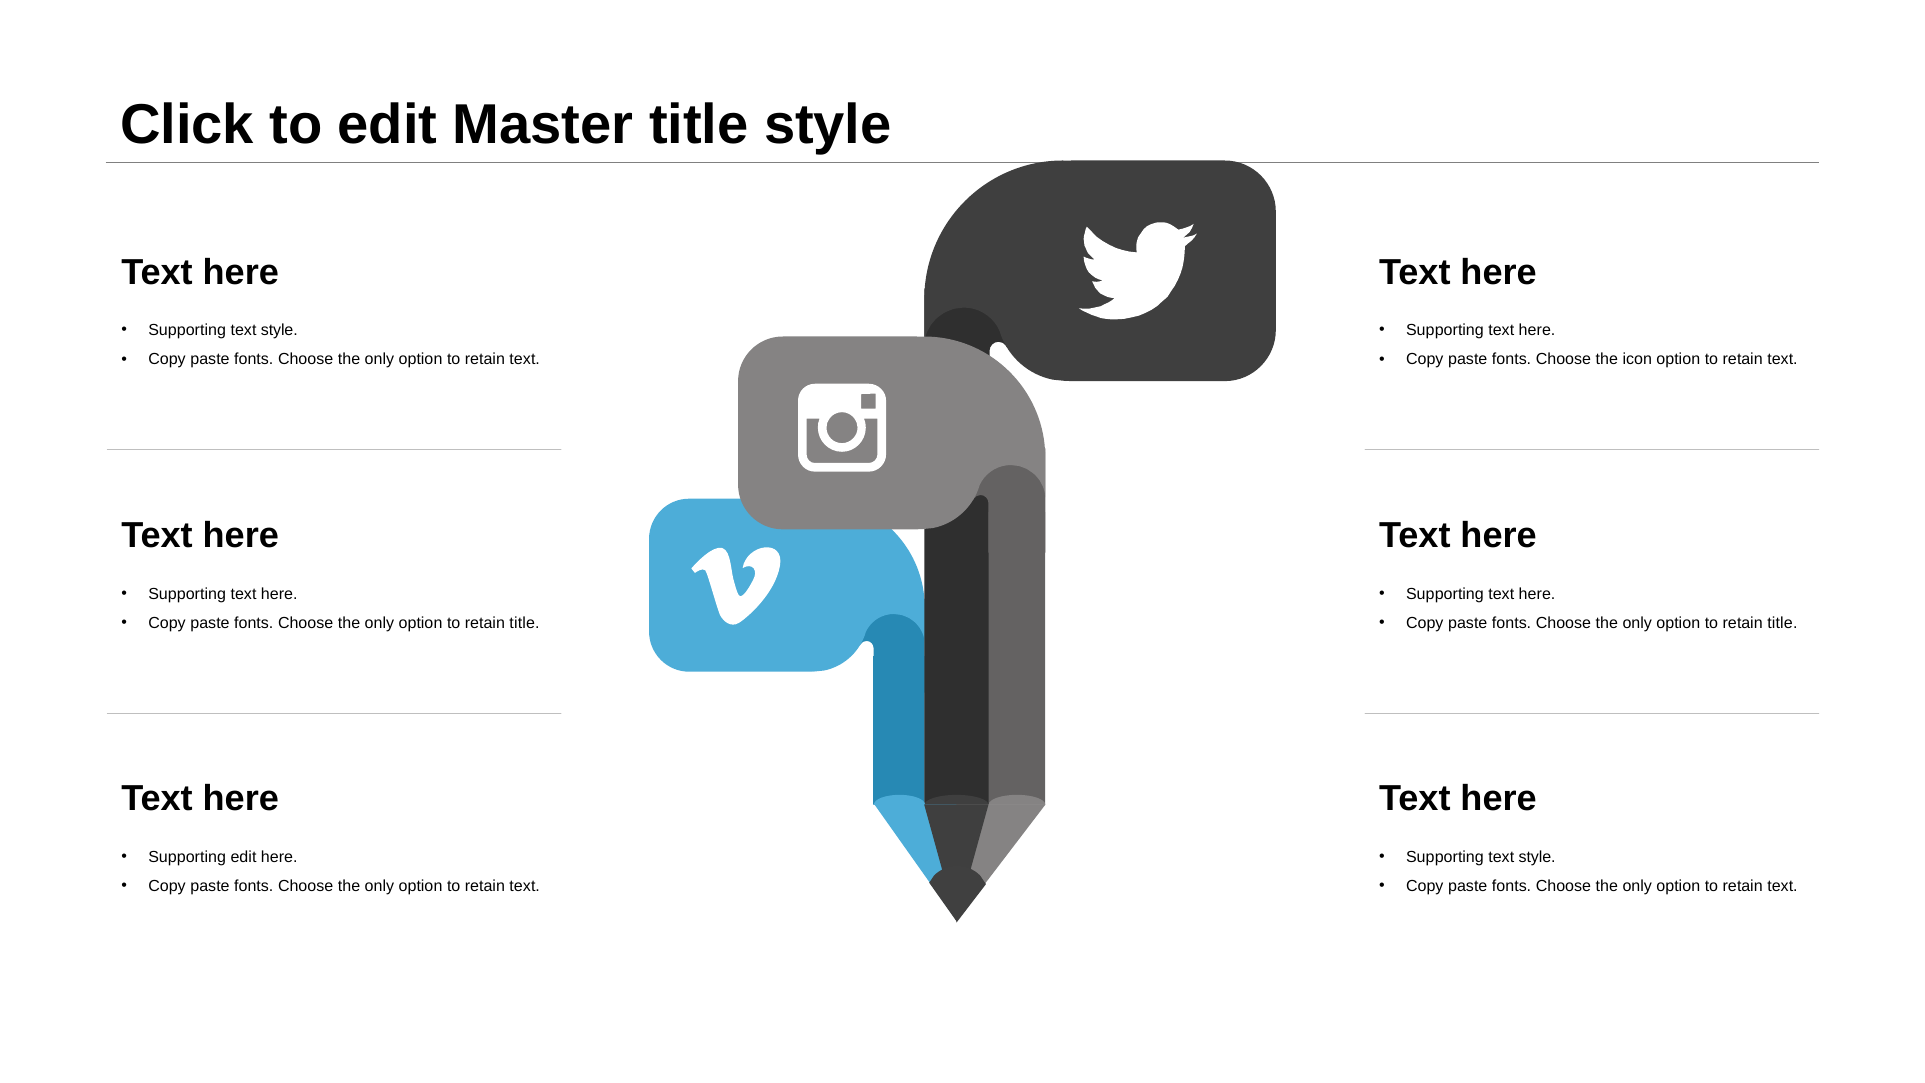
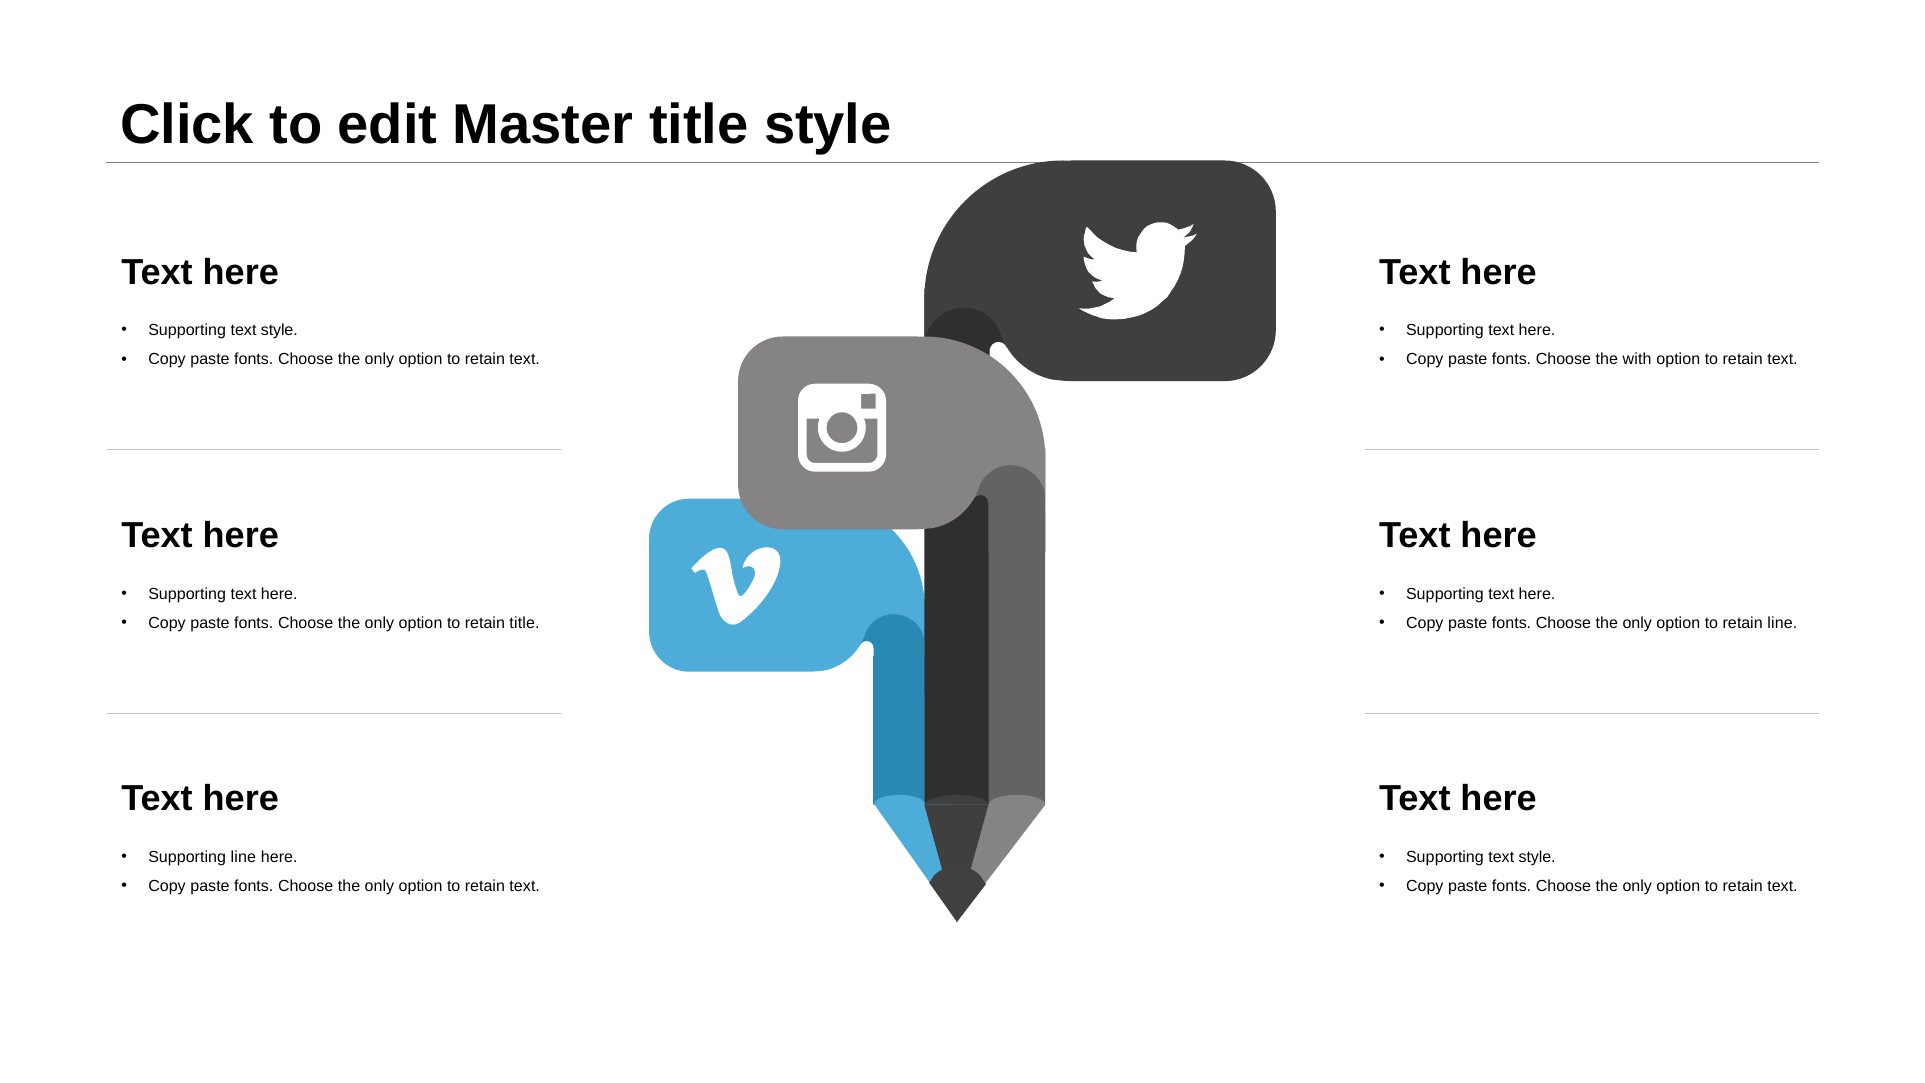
icon: icon -> with (1637, 360)
title: title -> line (1782, 623)
Supporting edit: edit -> line (243, 857)
